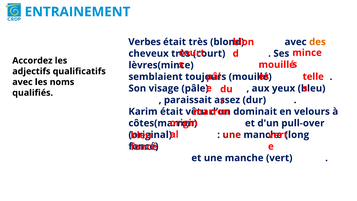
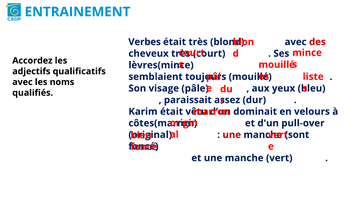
des colour: orange -> red (317, 42)
telle: telle -> liste (313, 77)
long: long -> sont (297, 135)
